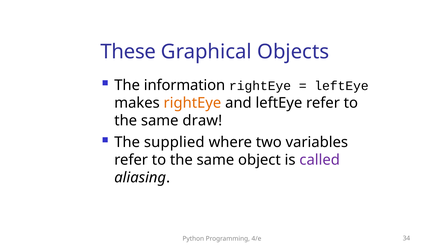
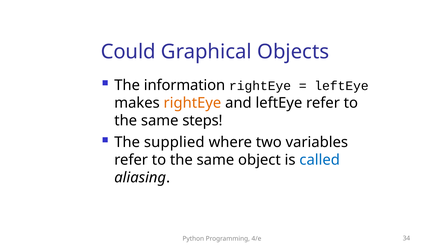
These: These -> Could (128, 52)
draw: draw -> steps (202, 121)
called colour: purple -> blue (320, 160)
